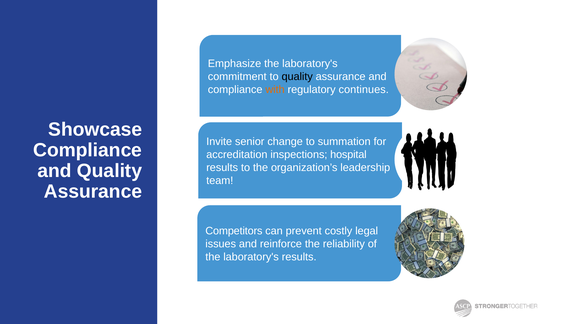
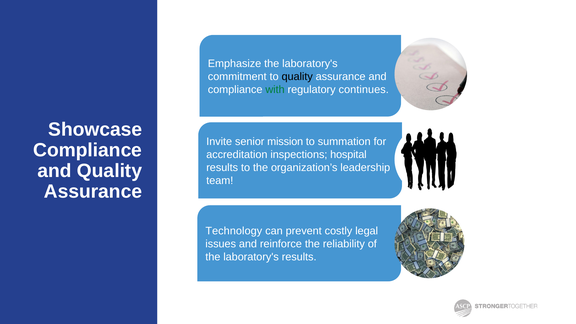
with colour: orange -> green (275, 89)
change: change -> mission (285, 142)
Competitors: Competitors -> Technology (234, 231)
